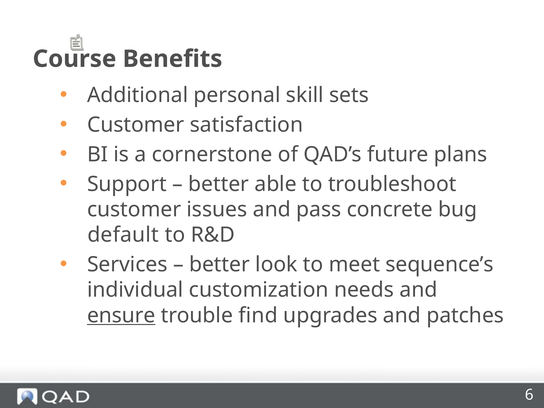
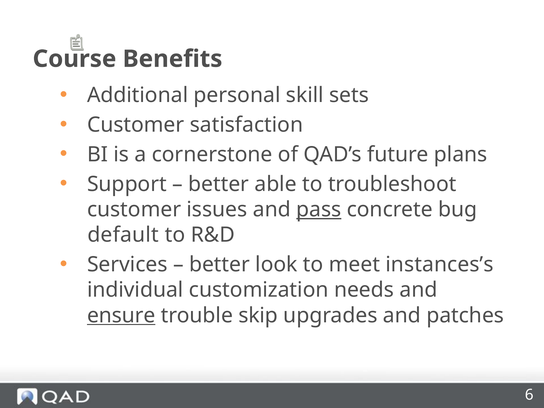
pass underline: none -> present (319, 210)
sequence’s: sequence’s -> instances’s (439, 265)
find: find -> skip (258, 315)
